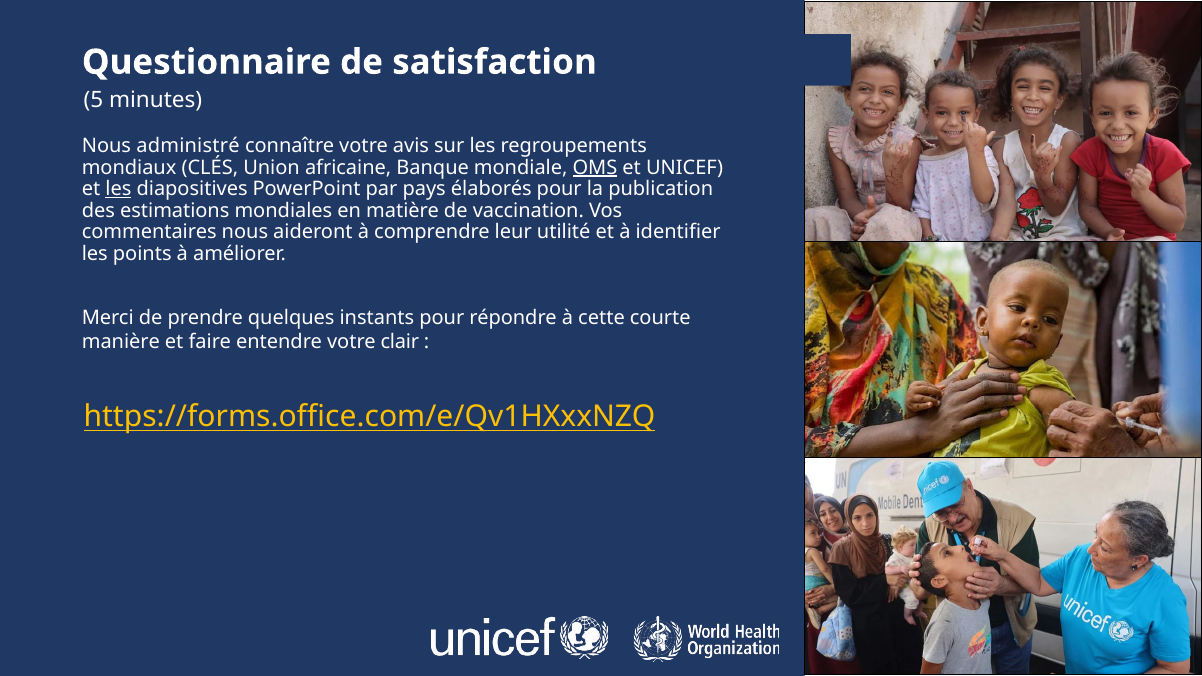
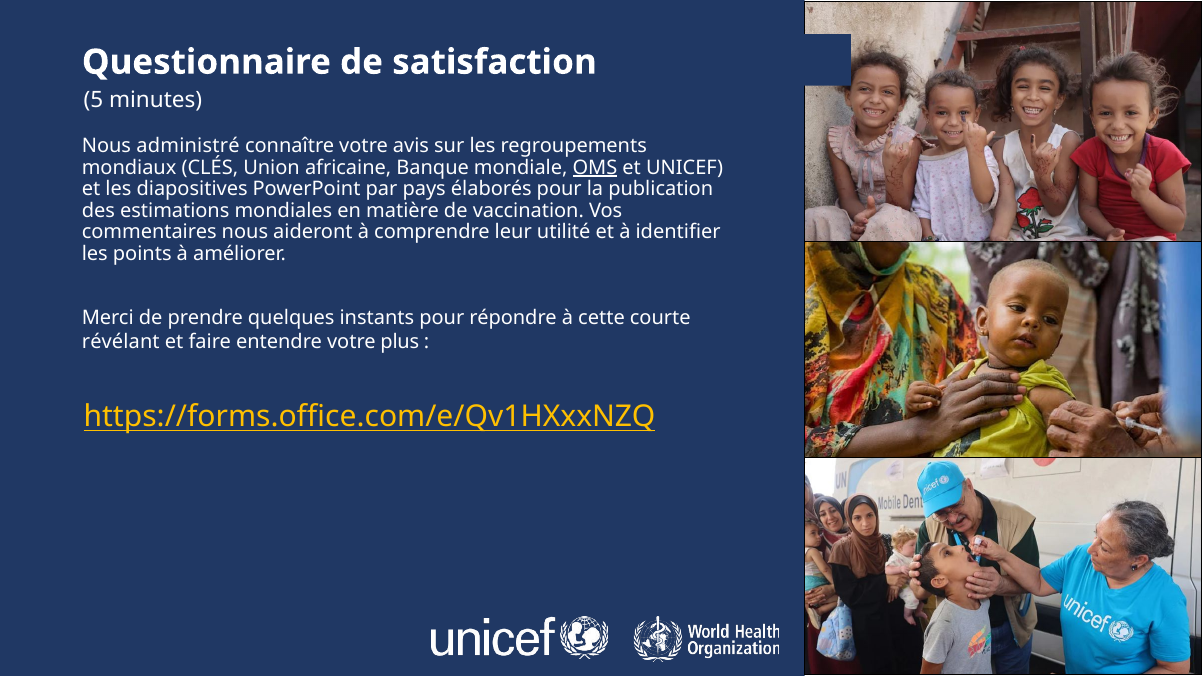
les underline: present -> none (118, 189)
manière: manière -> révélant (121, 342)
clair: clair -> plus (400, 342)
